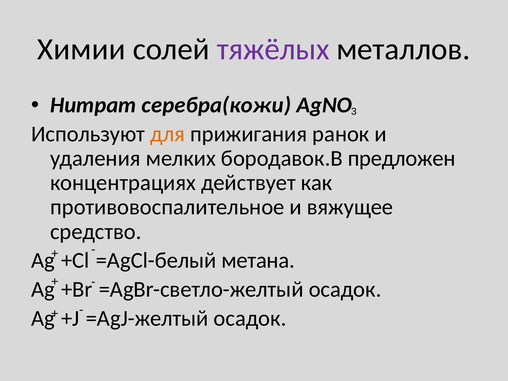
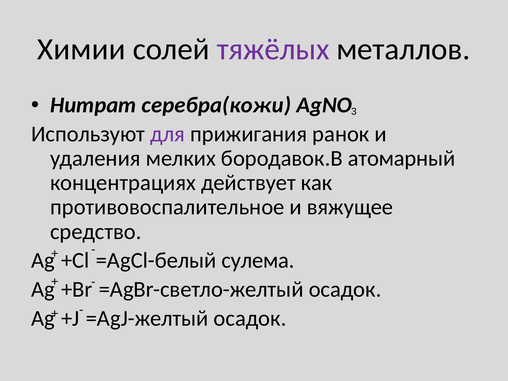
для colour: orange -> purple (168, 134)
предложен: предложен -> атомарный (402, 158)
метана: метана -> сулема (258, 261)
